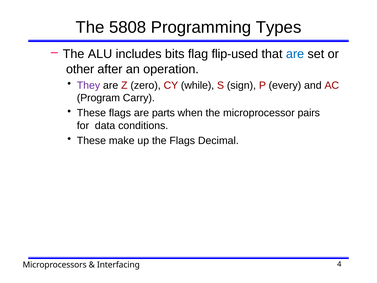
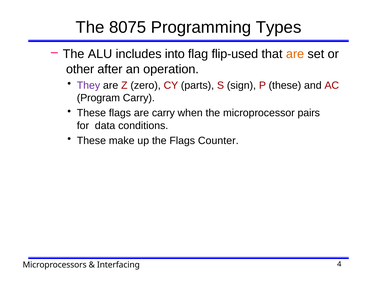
5808: 5808 -> 8075 (128, 27)
bits: bits -> into (175, 54)
are colour: blue -> orange (295, 54)
while: while -> parts (197, 85)
P every: every -> these (285, 85)
are parts: parts -> carry (163, 113)
Decimal: Decimal -> Counter (218, 141)
